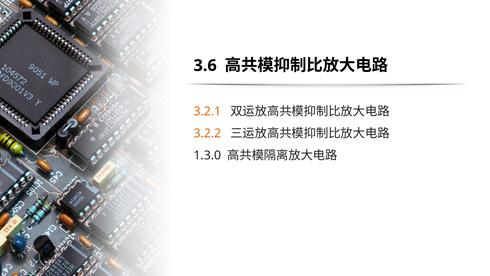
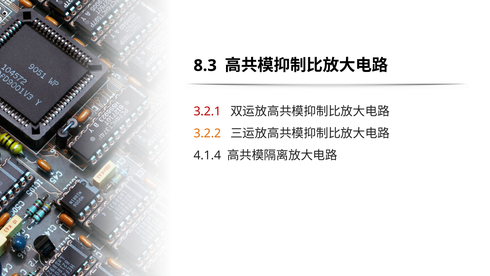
3.6: 3.6 -> 8.3 (205, 65)
3.2.1 colour: orange -> red (207, 111)
1.3.0: 1.3.0 -> 4.1.4 (207, 155)
